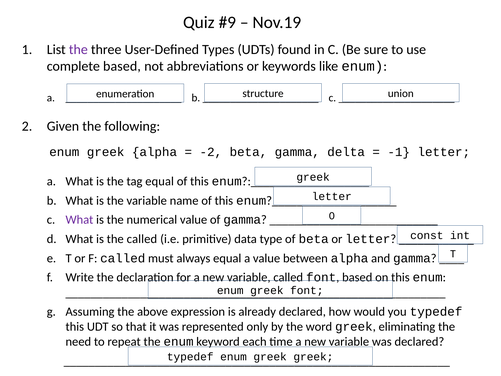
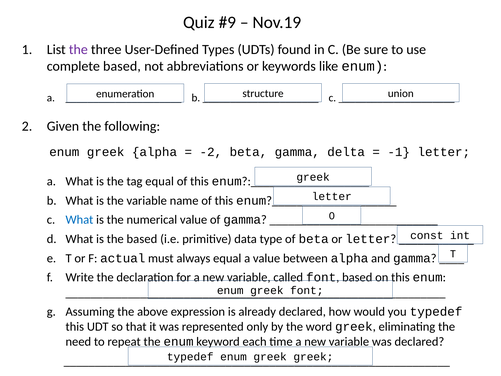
What colour: purple -> blue (79, 220)
the called: called -> based (142, 239)
F called: called -> actual (123, 258)
